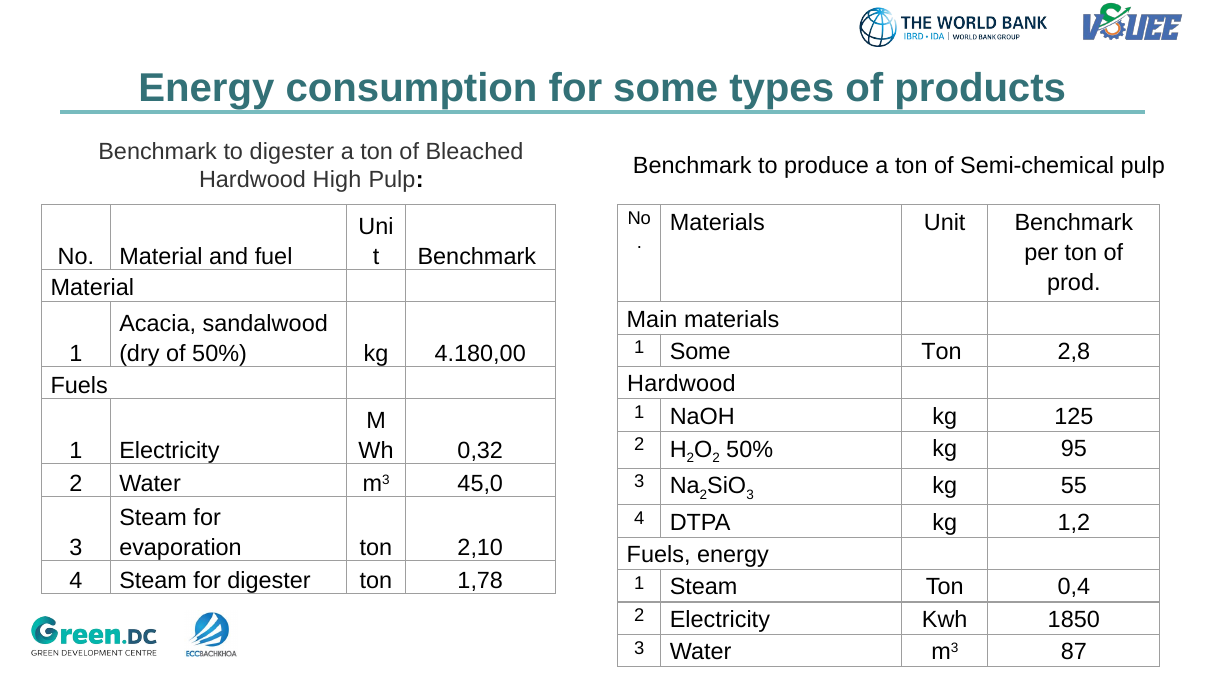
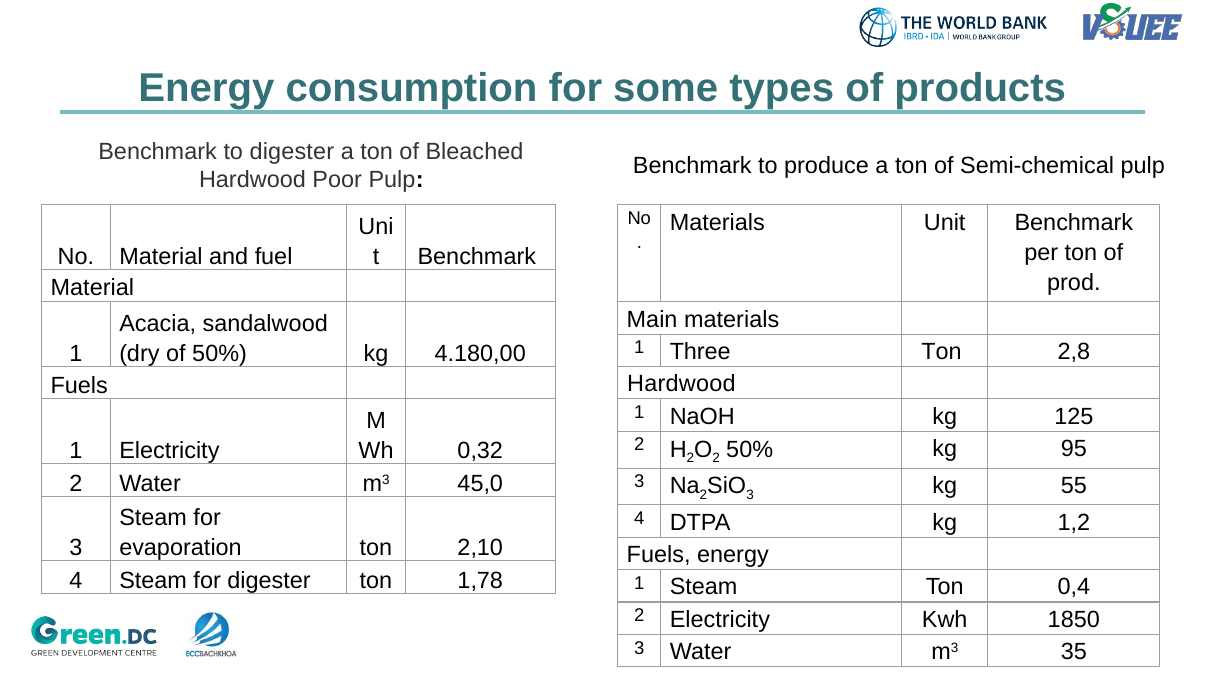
High: High -> Poor (337, 180)
1 Some: Some -> Three (700, 352)
87: 87 -> 35 (1074, 652)
